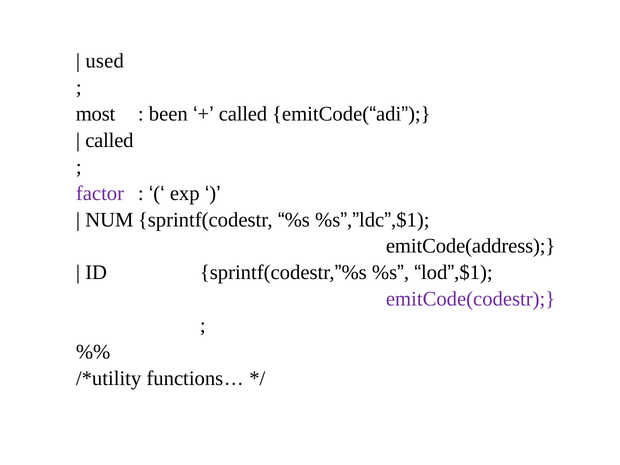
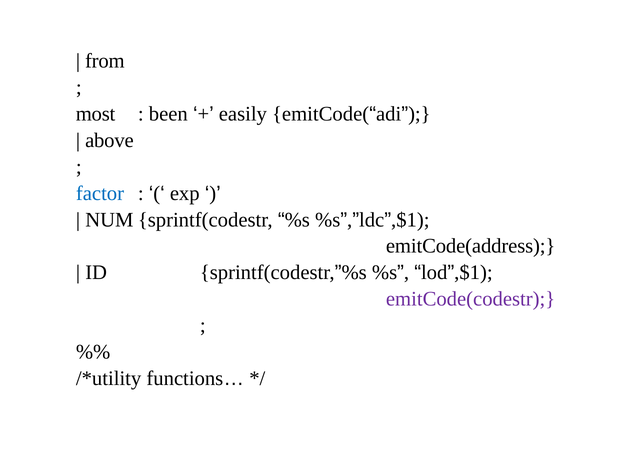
used: used -> from (105, 61)
called: called -> easily (243, 114)
called: called -> above (109, 140)
factor colour: purple -> blue (100, 193)
